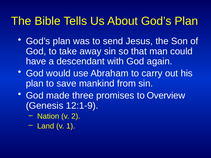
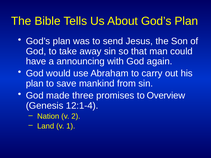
descendant: descendant -> announcing (81, 62)
12:1-9: 12:1-9 -> 12:1-4 (82, 106)
